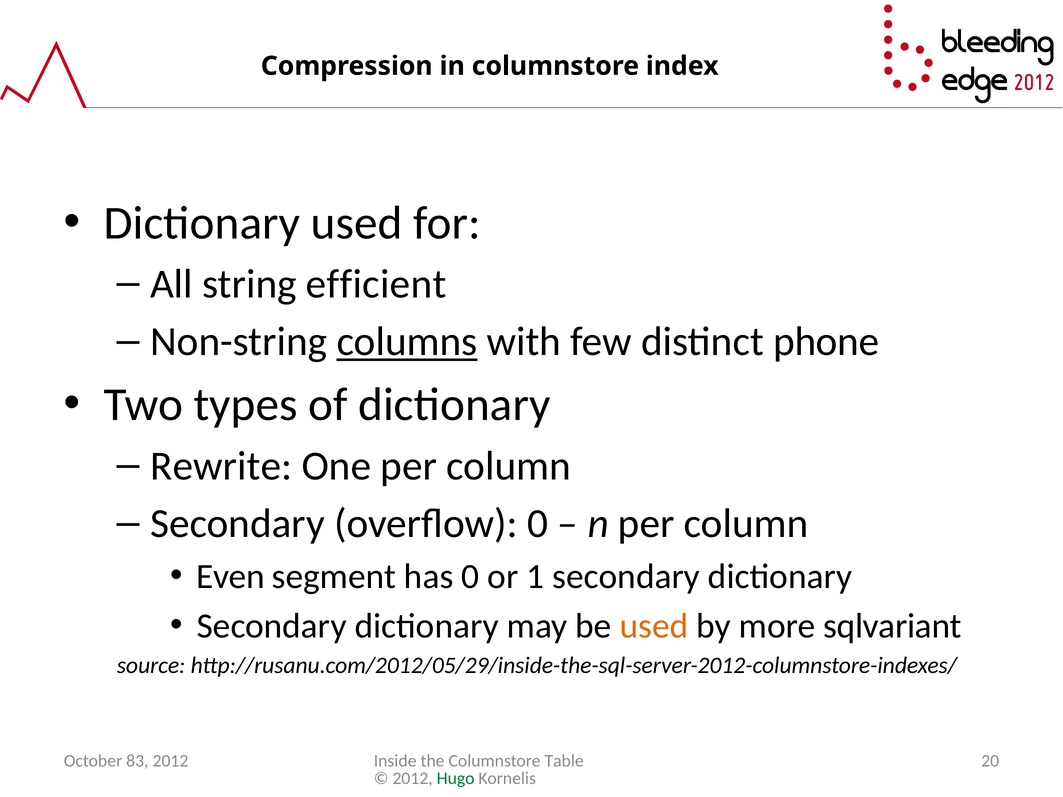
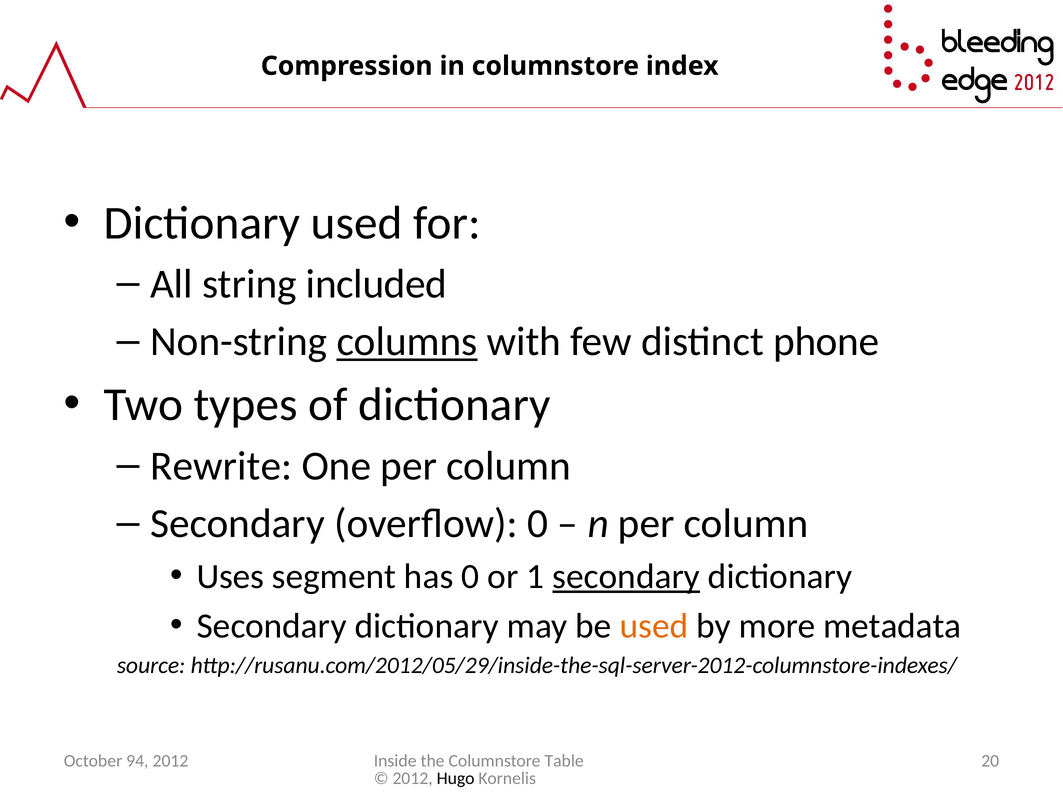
efficient: efficient -> included (377, 284)
Even: Even -> Uses (230, 577)
secondary underline: none -> present (626, 577)
sqlvariant: sqlvariant -> metadata (892, 626)
83: 83 -> 94 (137, 761)
Hugo colour: green -> black (456, 779)
